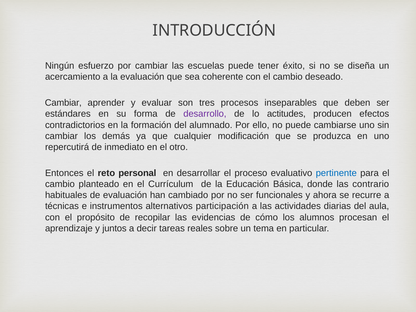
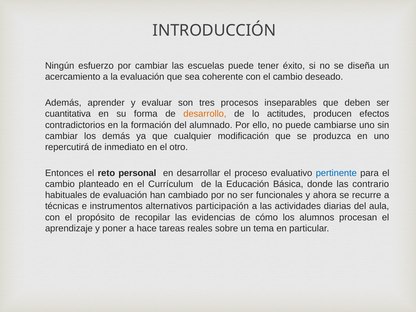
Cambiar: Cambiar -> Además (63, 103)
estándares: estándares -> cuantitativa (68, 114)
desarrollo colour: purple -> orange (205, 114)
juntos: juntos -> poner (114, 228)
decir: decir -> hace (147, 228)
